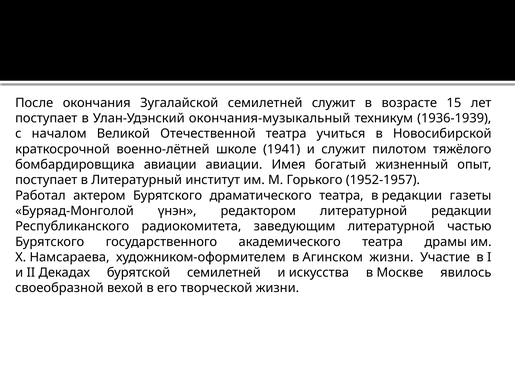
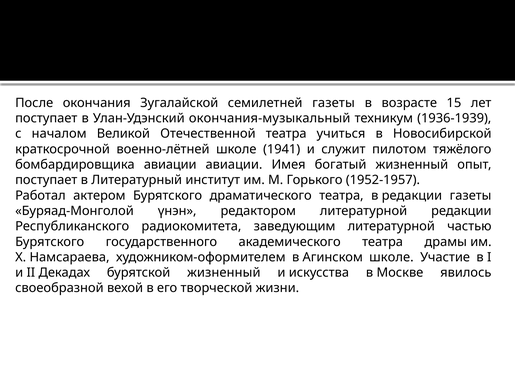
семилетней служит: служит -> газеты (334, 103)
Агинском жизни: жизни -> школе (391, 257)
бурятской семилетней: семилетней -> жизненный (224, 273)
